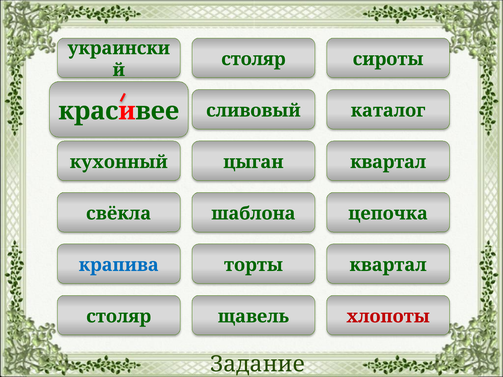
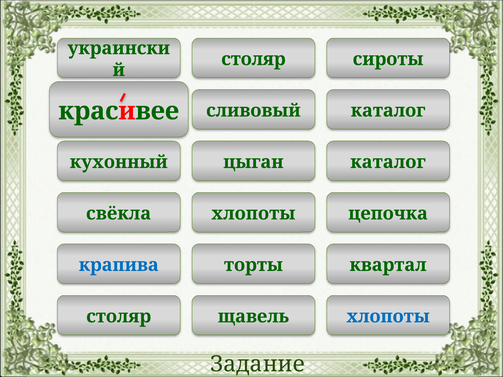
цыган квартал: квартал -> каталог (388, 162)
шаблона: шаблона -> хлопоты (253, 214)
хлопоты colour: red -> blue (388, 317)
